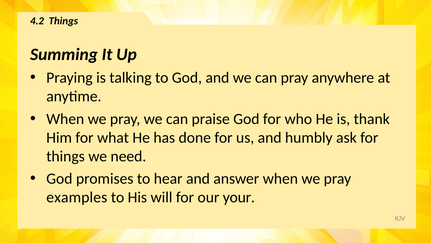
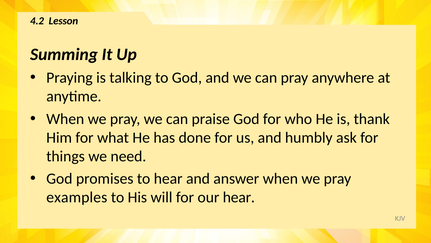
4.2 Things: Things -> Lesson (63, 21)
our your: your -> hear (239, 198)
